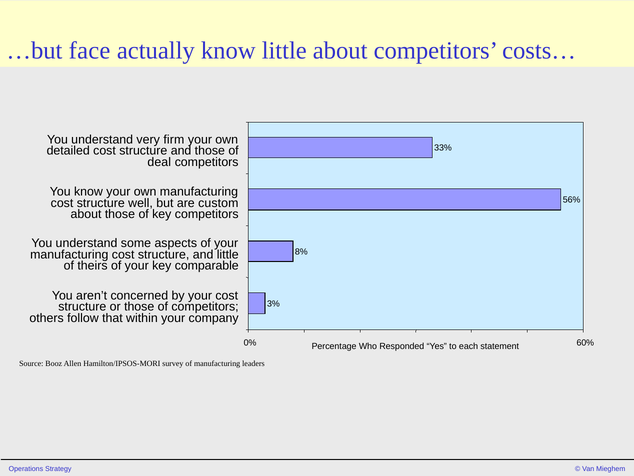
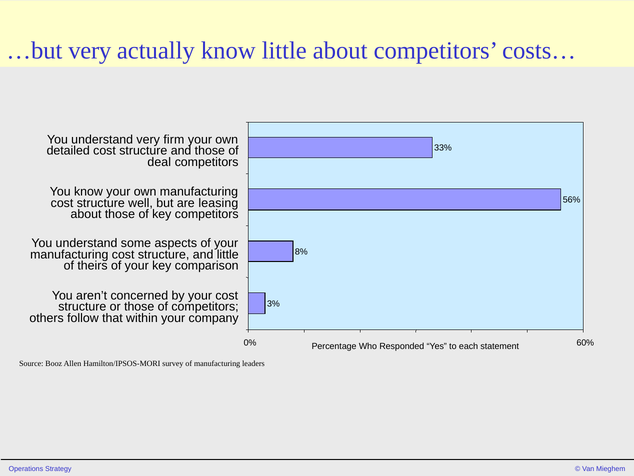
…but face: face -> very (90, 51)
custom: custom -> leasing (218, 203)
comparable: comparable -> comparison (207, 266)
